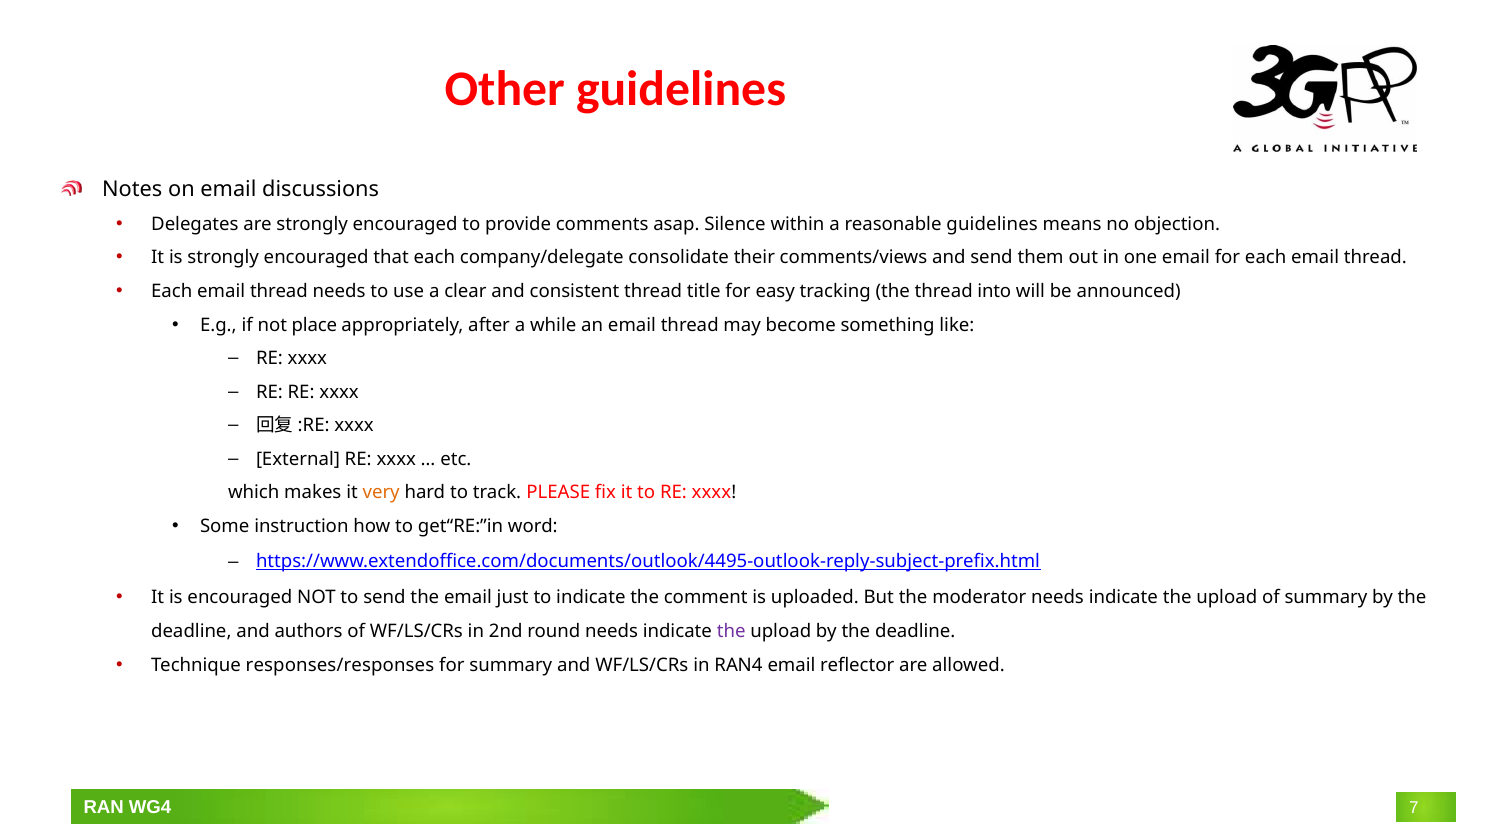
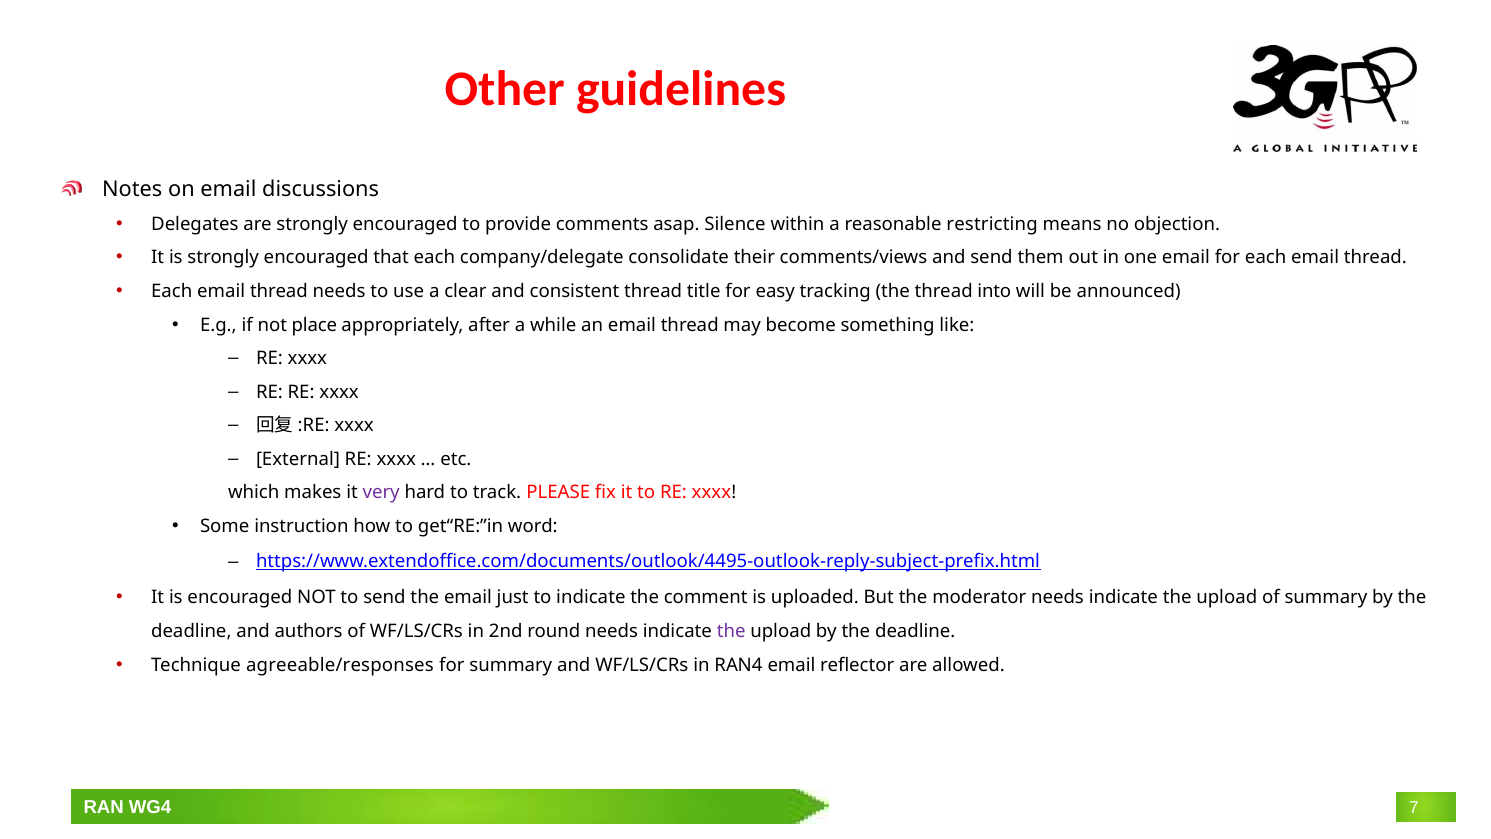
reasonable guidelines: guidelines -> restricting (992, 224)
very colour: orange -> purple (381, 492)
responses/responses: responses/responses -> agreeable/responses (340, 665)
